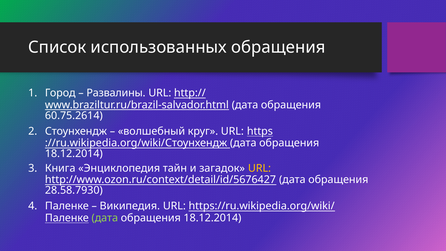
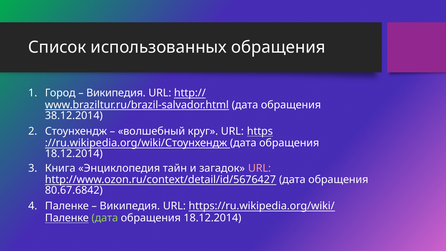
Развалины: Развалины -> Википедия (116, 93)
60.75.2614: 60.75.2614 -> 38.12.2014 (74, 116)
URL colour: yellow -> pink (260, 168)
28.58.7930: 28.58.7930 -> 80.67.6842 (74, 190)
